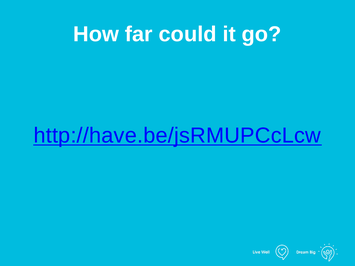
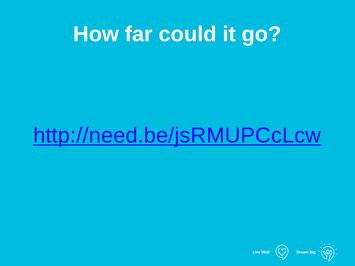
http://have.be/jsRMUPCcLcw: http://have.be/jsRMUPCcLcw -> http://need.be/jsRMUPCcLcw (177, 136)
